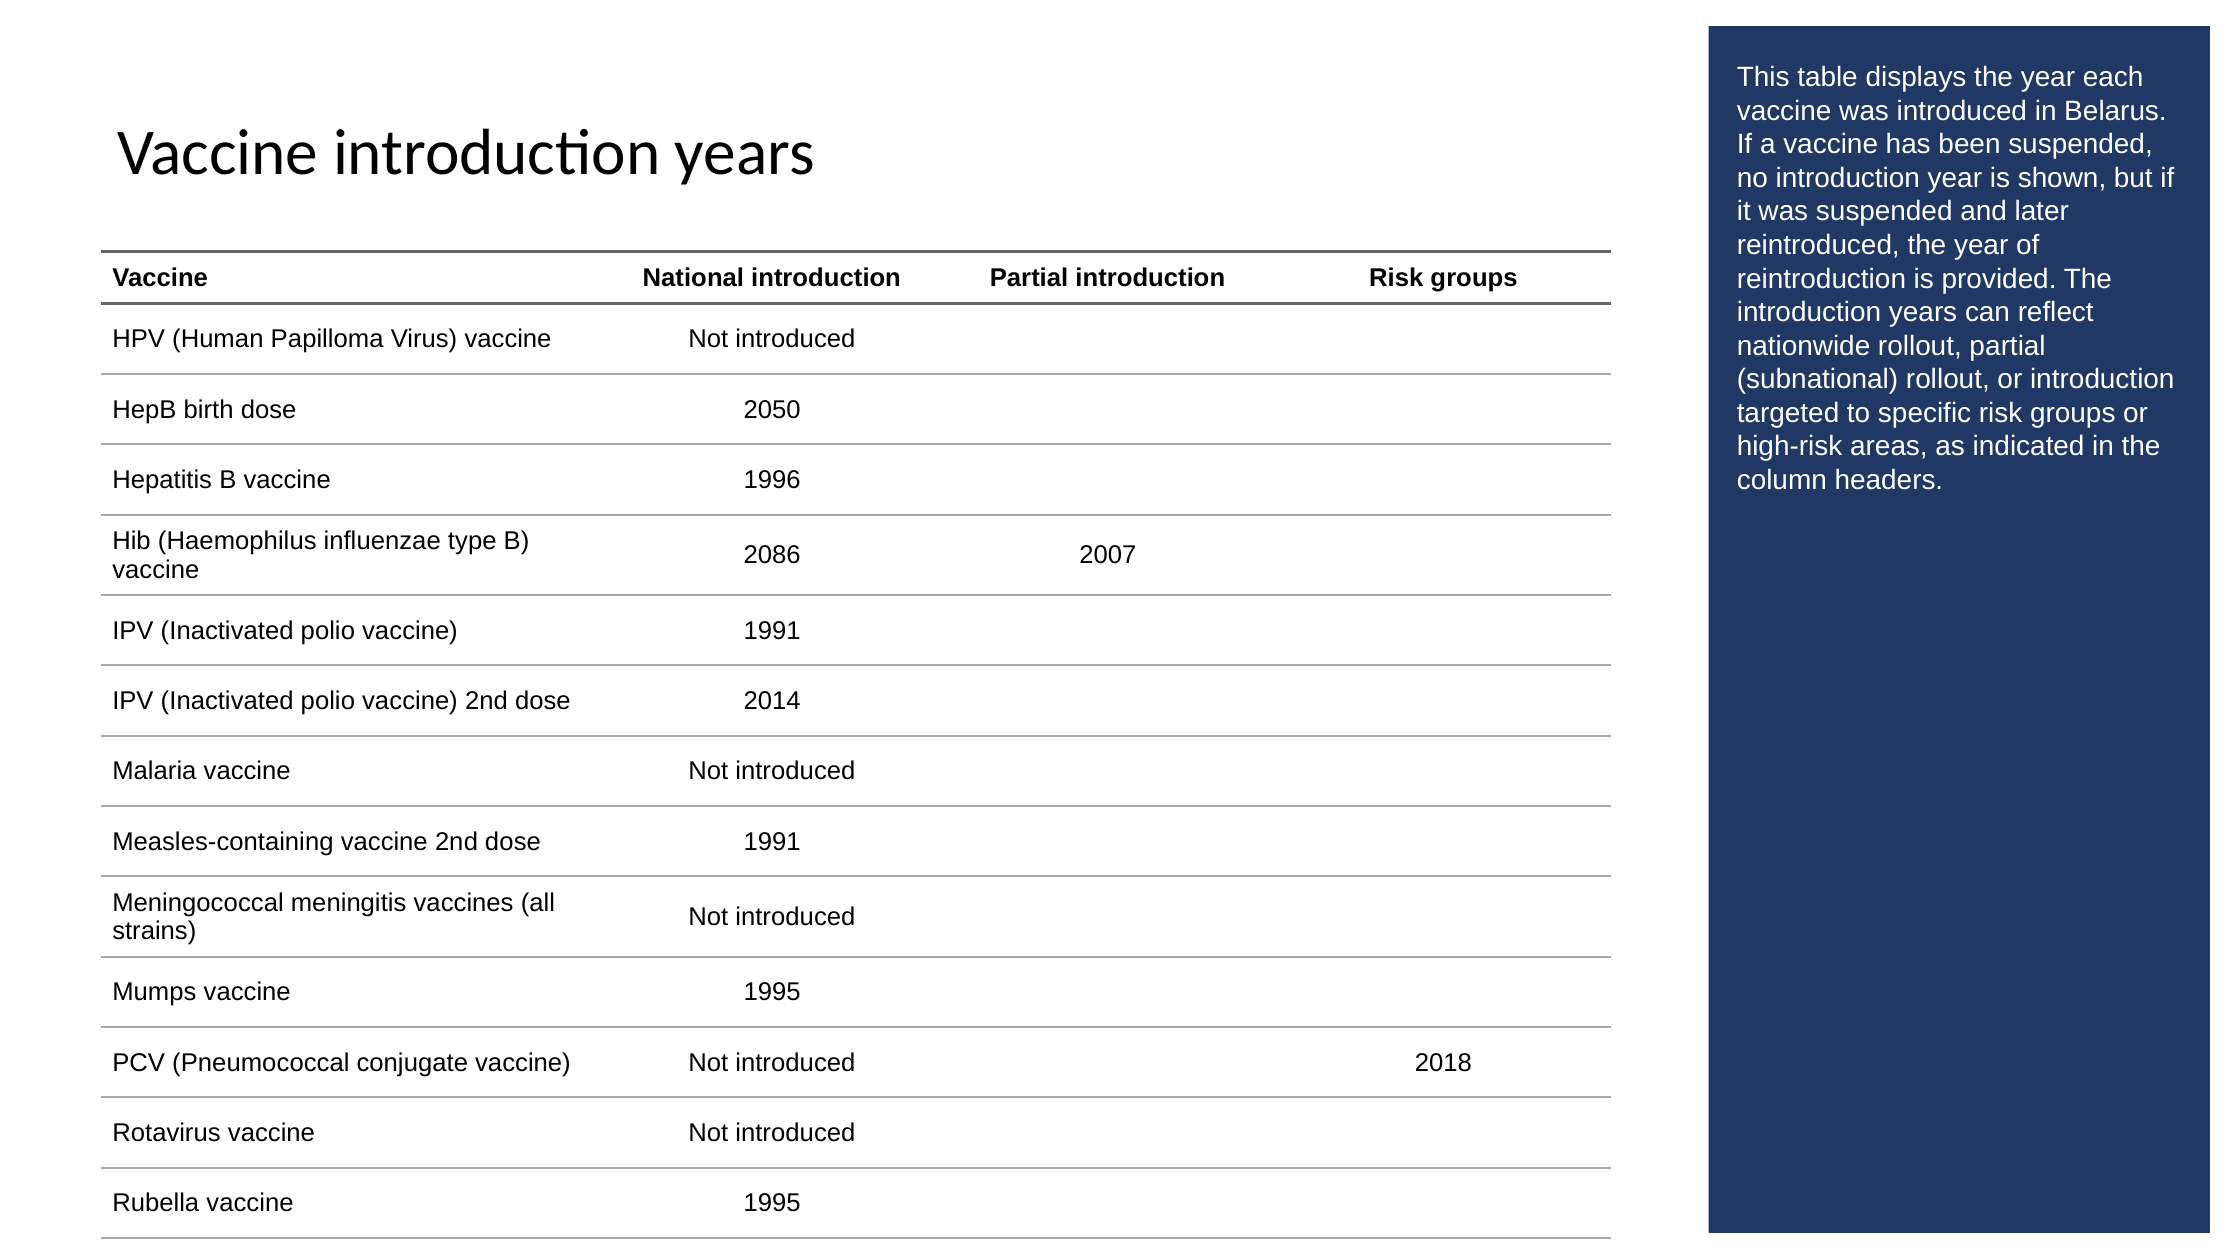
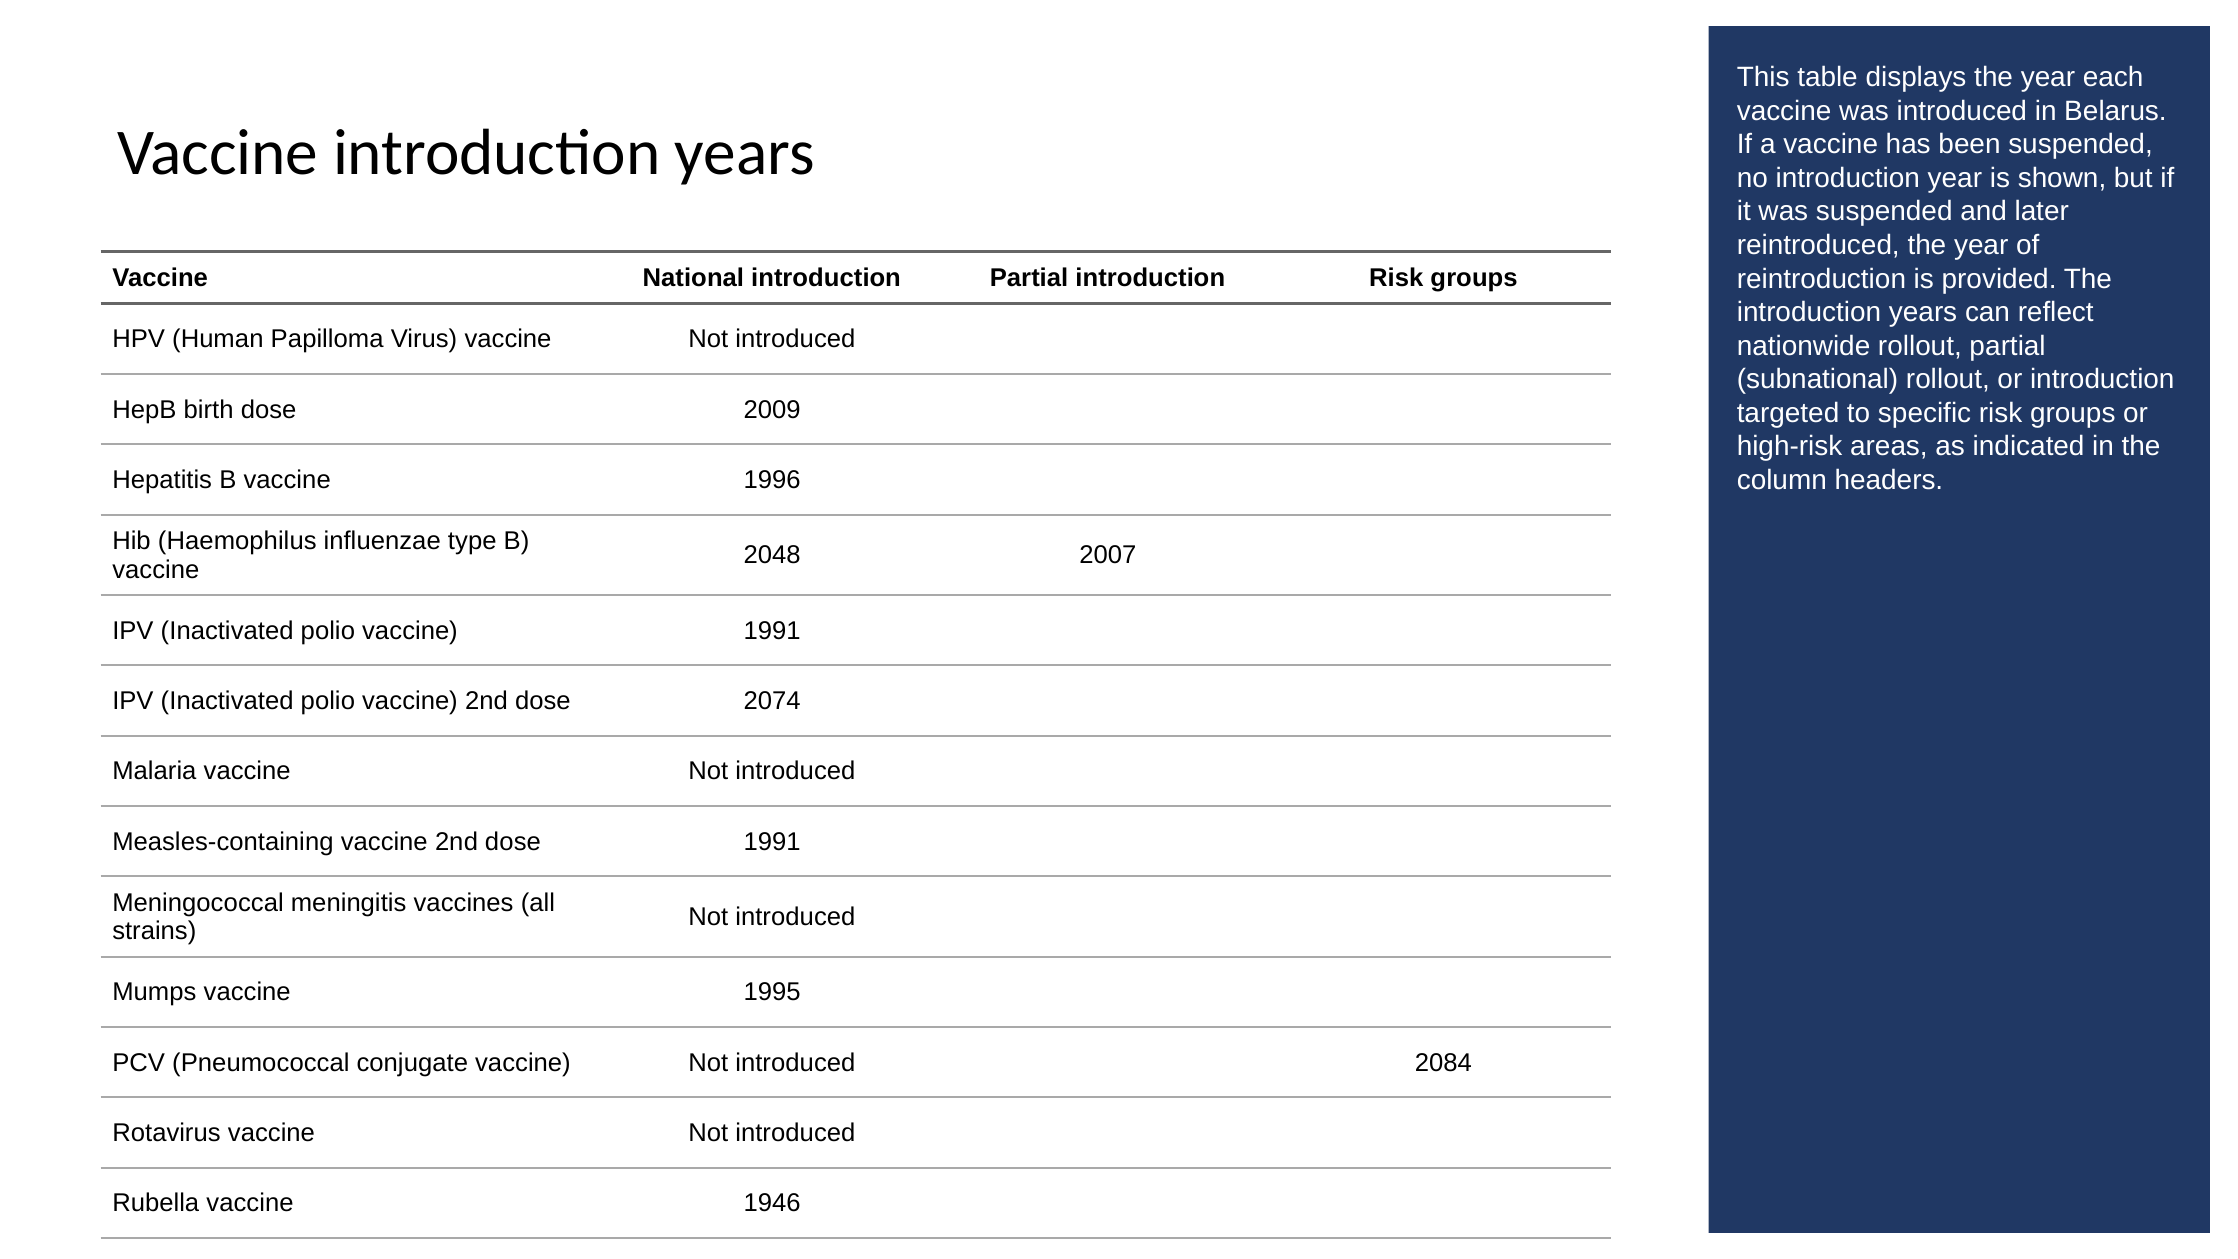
2050: 2050 -> 2009 (772, 410)
2086: 2086 -> 2048 (772, 555)
2014: 2014 -> 2074 (772, 701)
2018: 2018 -> 2084 (1443, 1063)
Rubella vaccine 1995: 1995 -> 1946 (772, 1203)
